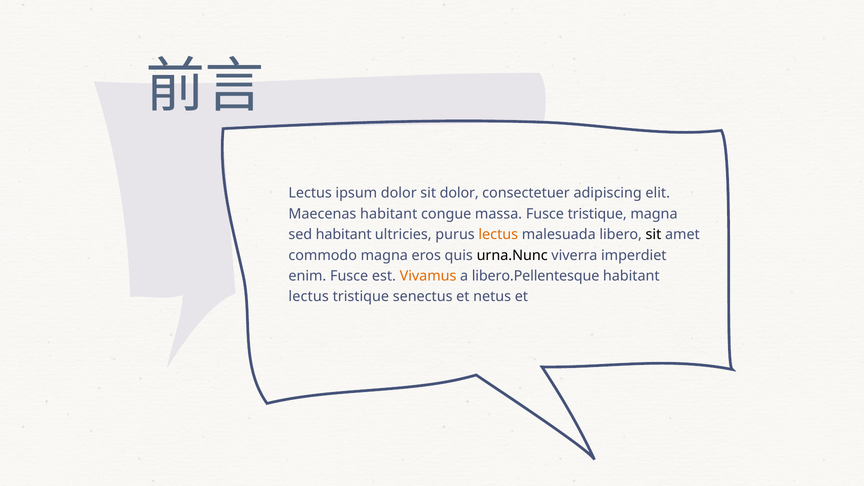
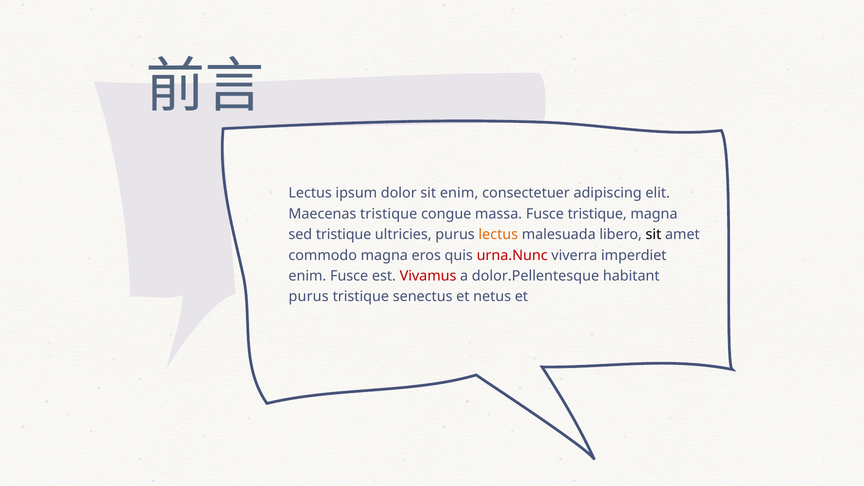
sit dolor: dolor -> enim (459, 193)
Maecenas habitant: habitant -> tristique (389, 214)
sed habitant: habitant -> tristique (344, 235)
urna.Nunc colour: black -> red (512, 255)
Vivamus colour: orange -> red (428, 276)
libero.Pellentesque: libero.Pellentesque -> dolor.Pellentesque (536, 276)
lectus: lectus -> purus (309, 297)
